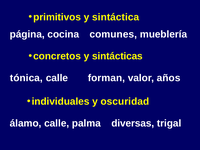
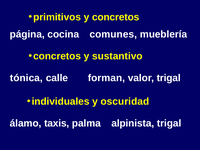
y sintáctica: sintáctica -> concretos (116, 17)
sintácticas: sintácticas -> sustantivo (117, 56)
valor años: años -> trigal (169, 78)
álamo calle: calle -> taxis (57, 123)
diversas: diversas -> alpinista (133, 123)
